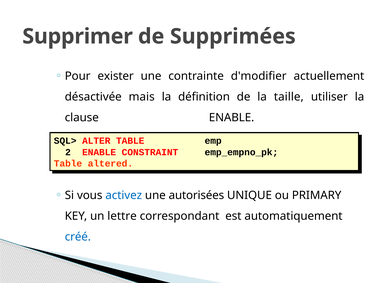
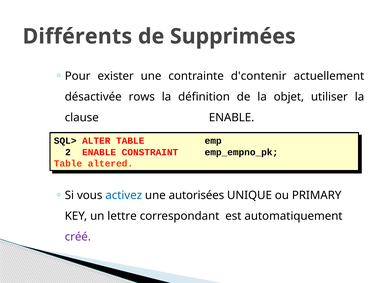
Supprimer: Supprimer -> Différents (77, 36)
d'modifier: d'modifier -> d'contenir (259, 76)
mais: mais -> rows (142, 97)
taille: taille -> objet (289, 97)
créé colour: blue -> purple (78, 237)
